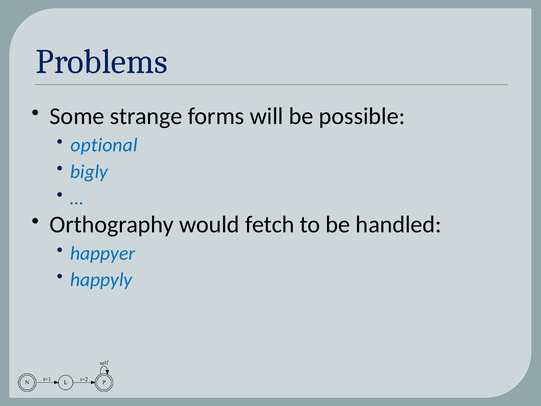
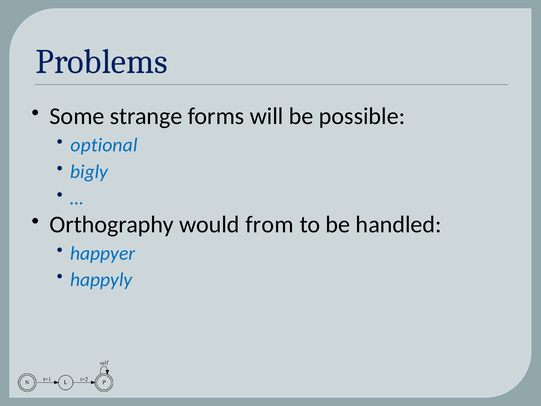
fetch: fetch -> from (269, 224)
